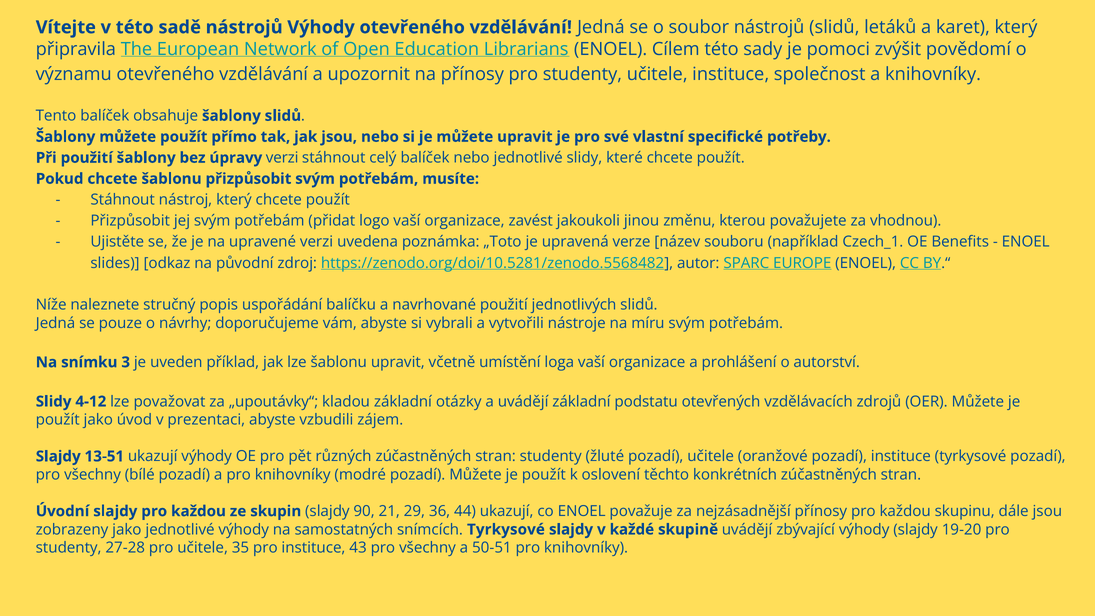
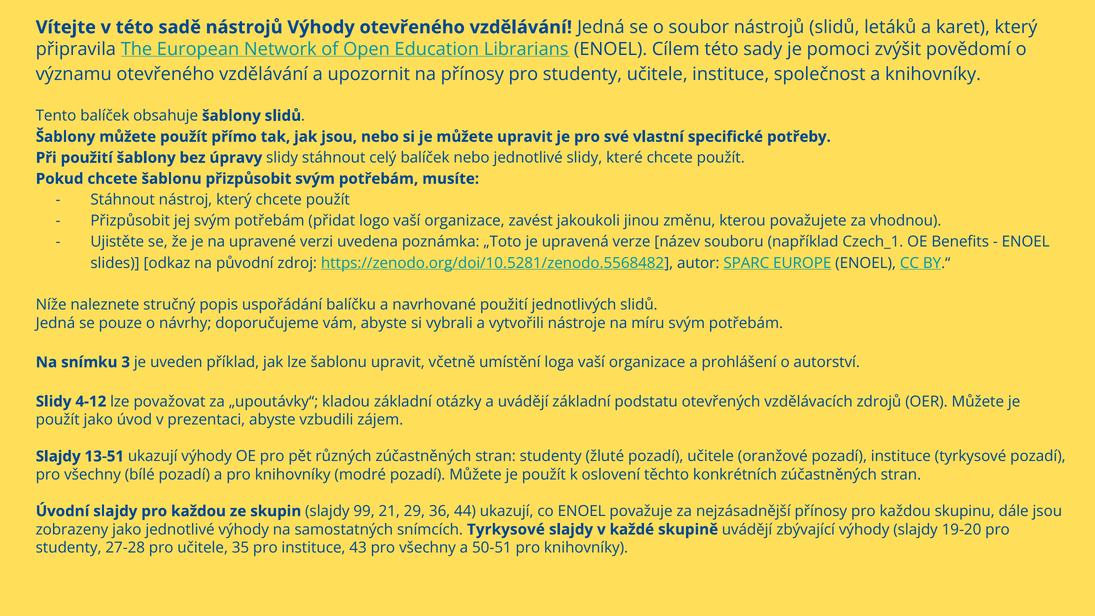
úpravy verzi: verzi -> slidy (282, 158)
90: 90 -> 99 (364, 511)
